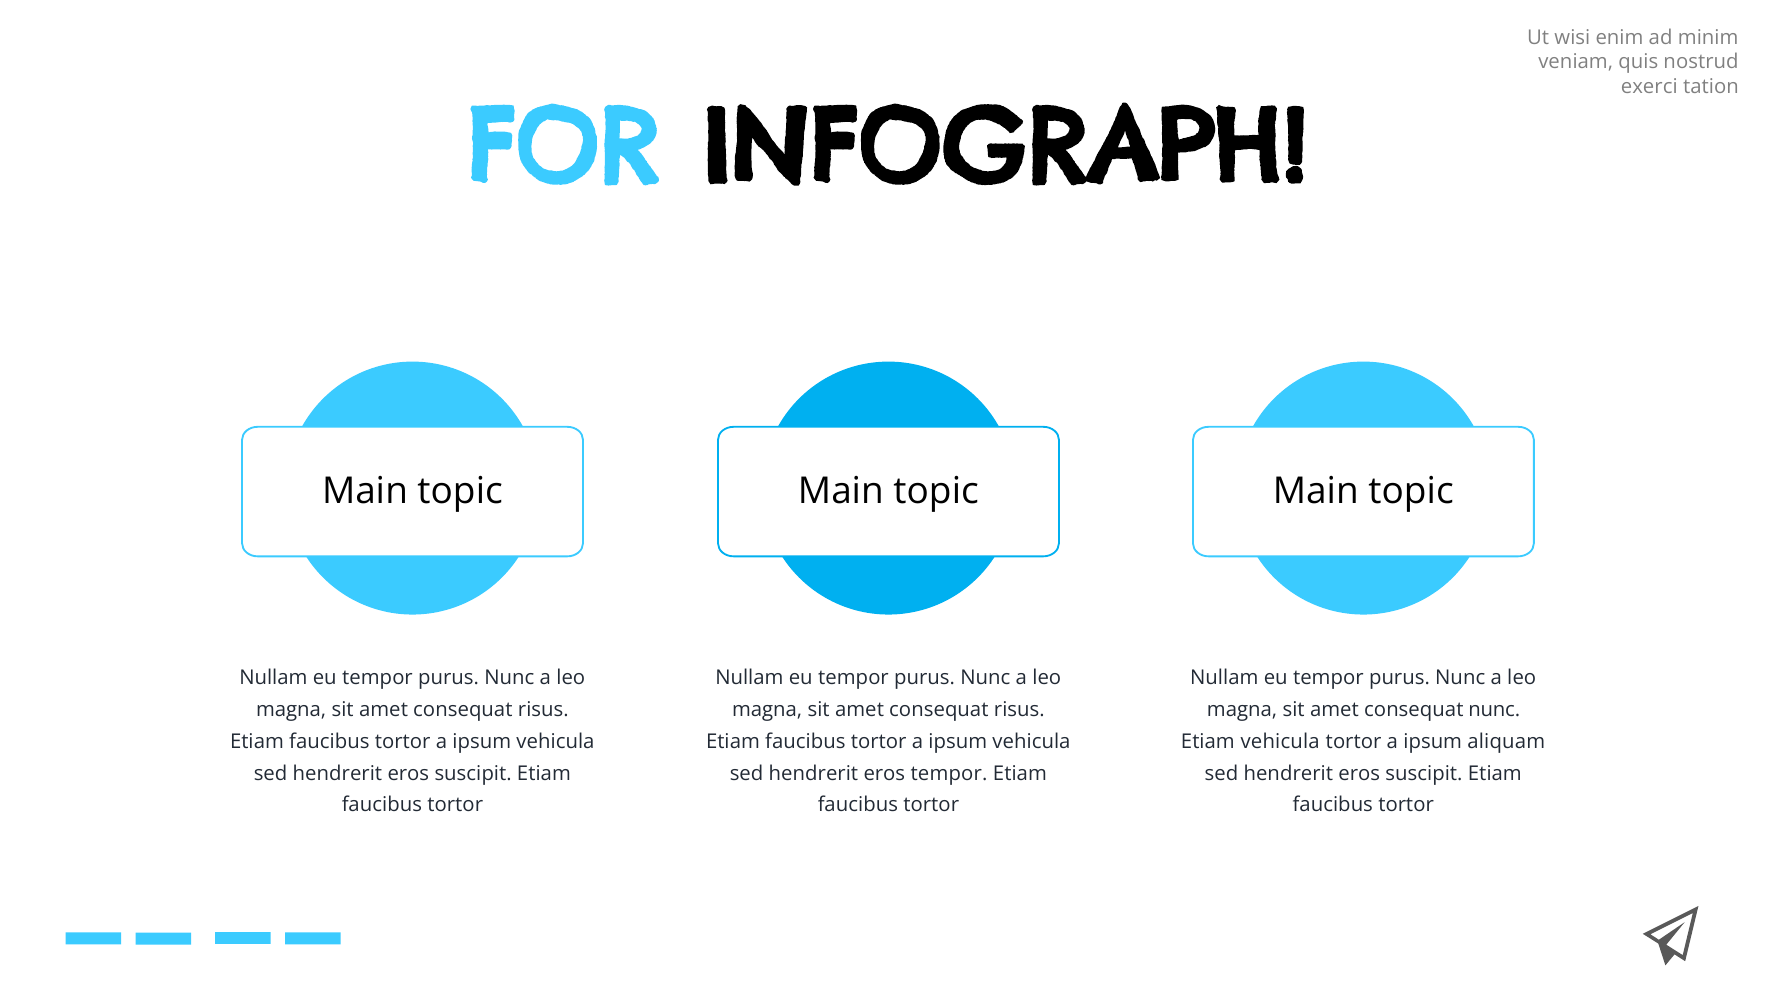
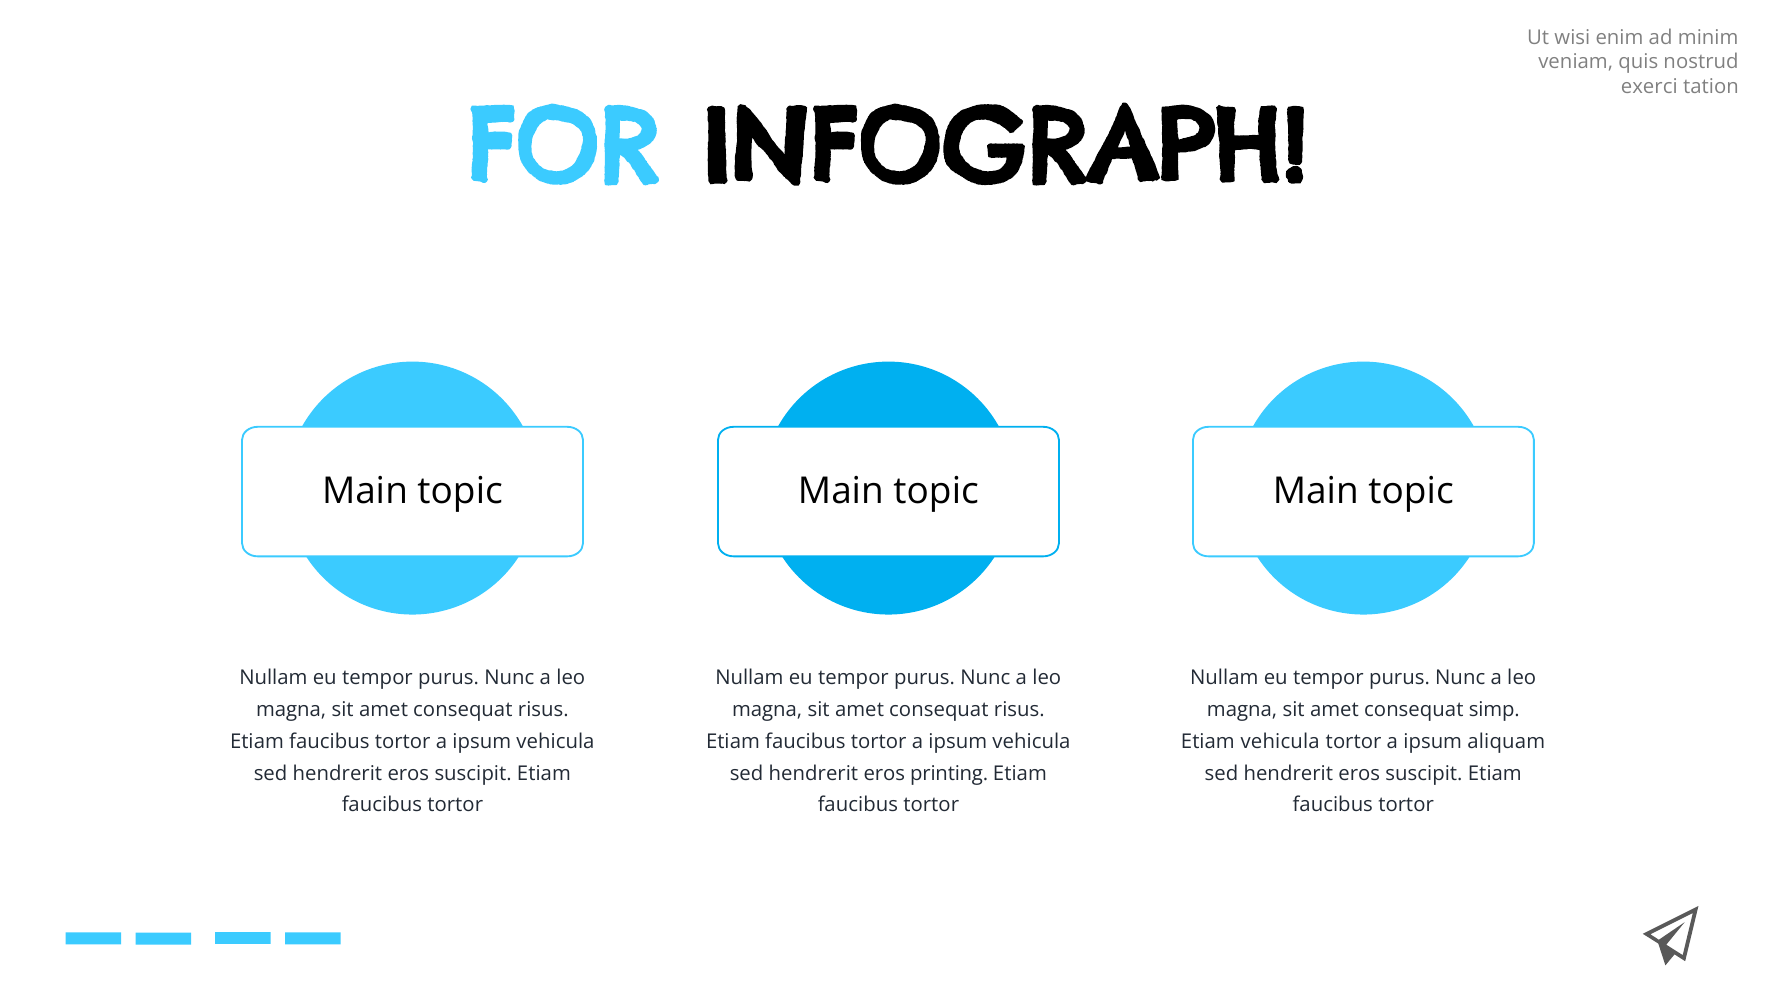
consequat nunc: nunc -> simp (1494, 710)
eros tempor: tempor -> printing (949, 773)
